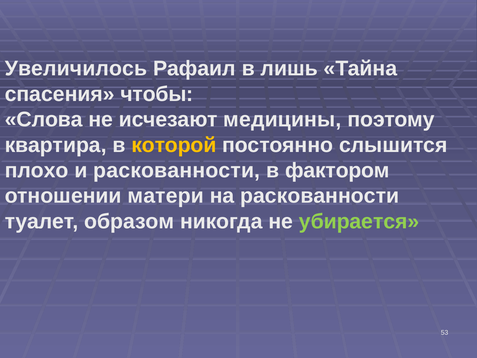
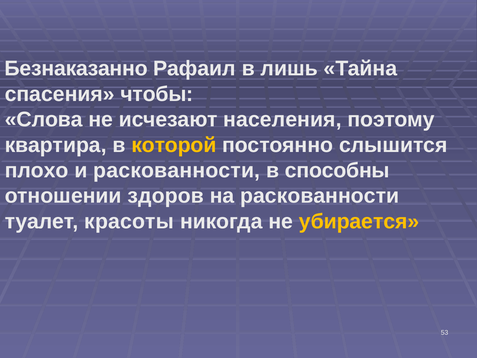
Увеличилось: Увеличилось -> Безнаказанно (76, 69)
медицины: медицины -> населения (282, 119)
фактором: фактором -> способны (337, 170)
матери: матери -> здоров (166, 196)
образом: образом -> красоты (129, 221)
убирается colour: light green -> yellow (359, 221)
